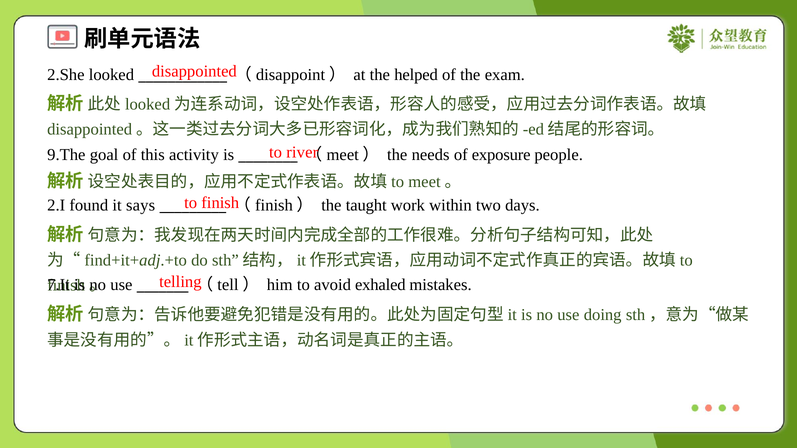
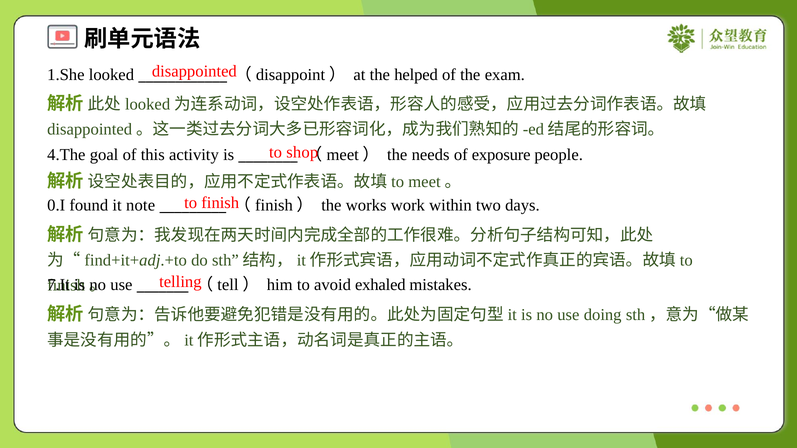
2.She: 2.She -> 1.She (66, 75)
river: river -> shop (302, 152)
9.The: 9.The -> 4.The (66, 155)
2.I: 2.I -> 0.I (56, 205)
says: says -> note (141, 205)
taught: taught -> works (366, 205)
